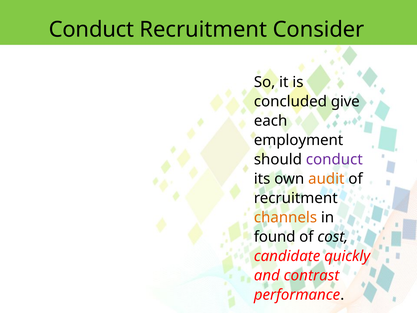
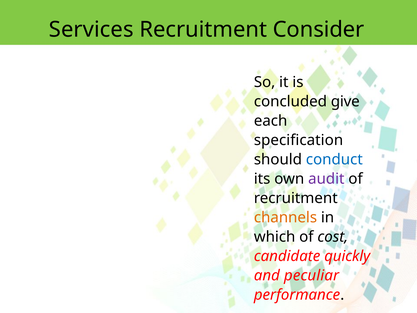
Conduct: Conduct -> Services (91, 30)
employment: employment -> specification (299, 140)
conduct colour: purple -> blue (334, 159)
audit colour: orange -> purple (326, 179)
found: found -> which (275, 237)
contrast: contrast -> peculiar (312, 275)
